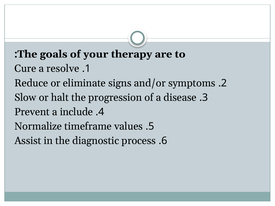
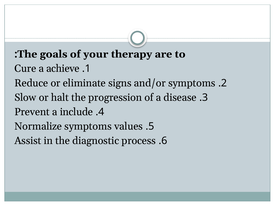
resolve: resolve -> achieve (63, 69)
Normalize timeframe: timeframe -> symptoms (88, 126)
